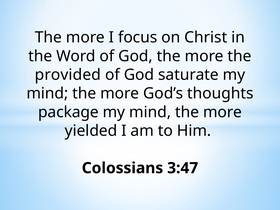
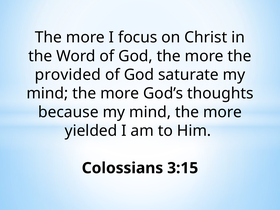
package: package -> because (68, 112)
3:47: 3:47 -> 3:15 (183, 168)
